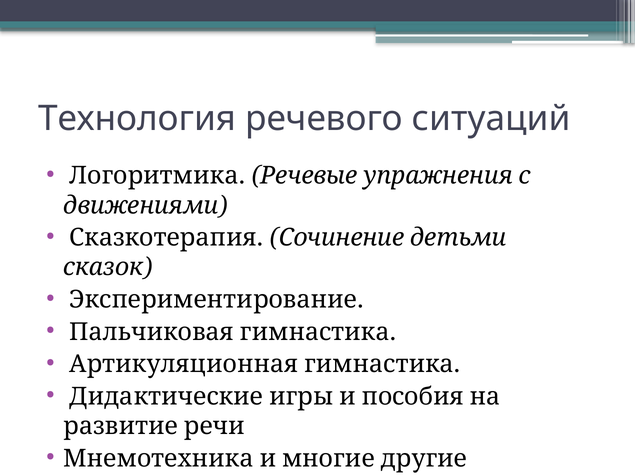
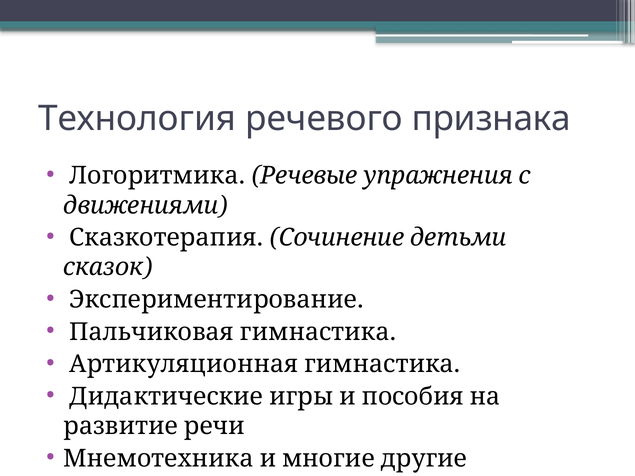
ситуаций: ситуаций -> признака (491, 119)
